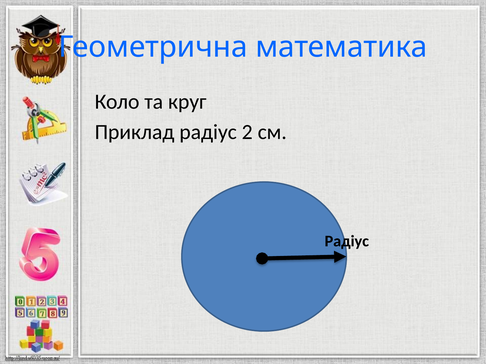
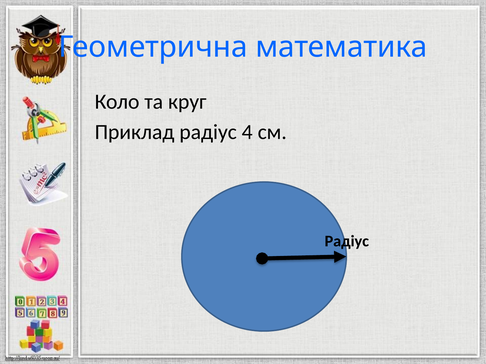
2: 2 -> 4 (247, 132)
